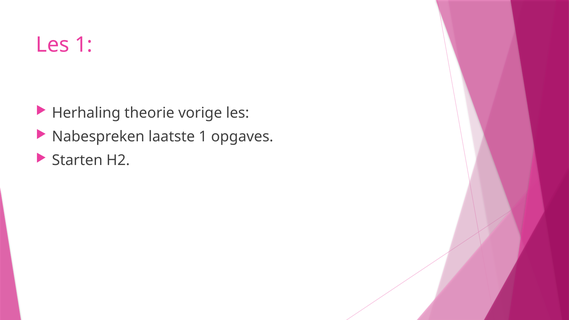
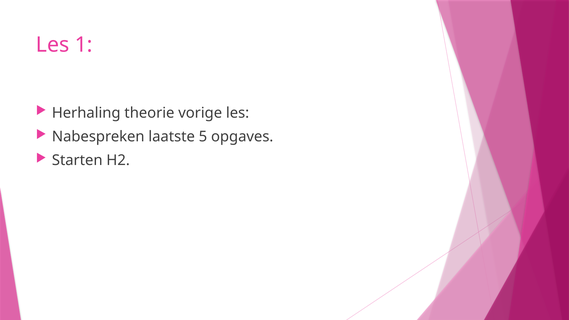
laatste 1: 1 -> 5 (203, 137)
